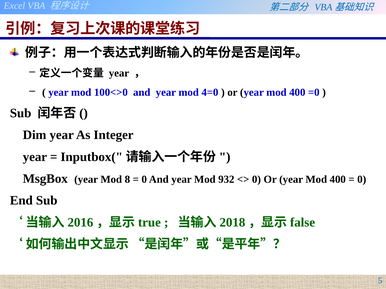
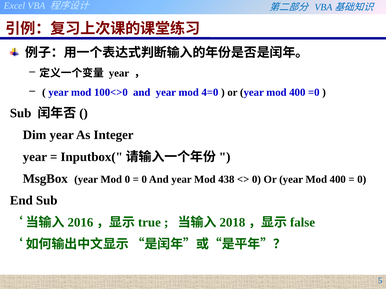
Mod 8: 8 -> 0 (127, 180)
932: 932 -> 438 (226, 180)
